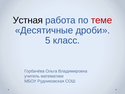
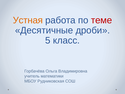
Устная colour: black -> orange (28, 20)
